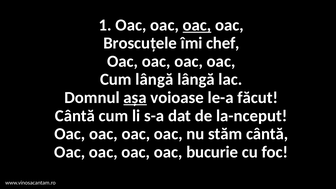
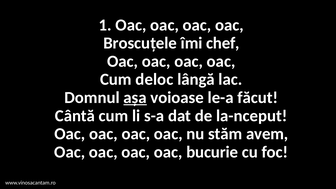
oac underline: present -> none (197, 25)
Cum lângă: lângă -> deloc (154, 79)
stăm cântă: cântă -> avem (267, 134)
